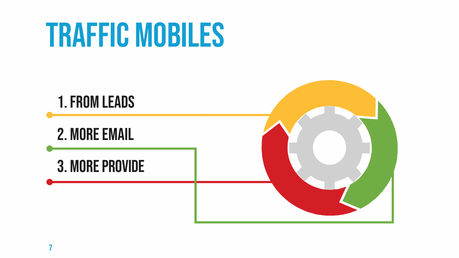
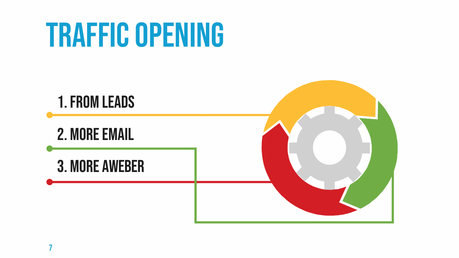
mobiles: mobiles -> opening (180, 35)
provide: provide -> aweber (123, 167)
